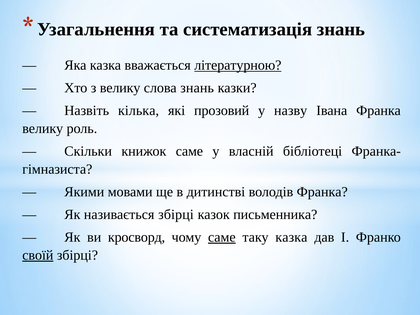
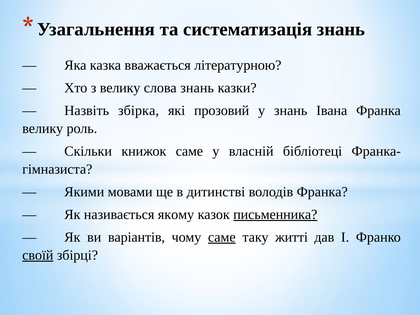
літературною underline: present -> none (238, 65)
кілька: кілька -> збірка (139, 111)
у назву: назву -> знань (291, 111)
називається збірці: збірці -> якому (176, 215)
письменника underline: none -> present (275, 215)
кросворд: кросворд -> варіантів (136, 237)
таку казка: казка -> житті (292, 237)
